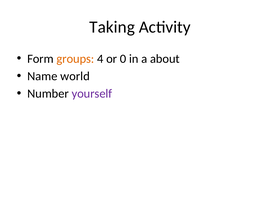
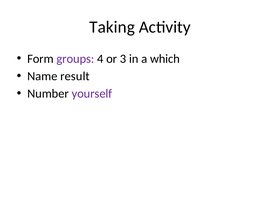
groups colour: orange -> purple (75, 59)
0: 0 -> 3 (123, 59)
about: about -> which (165, 59)
world: world -> result (75, 76)
